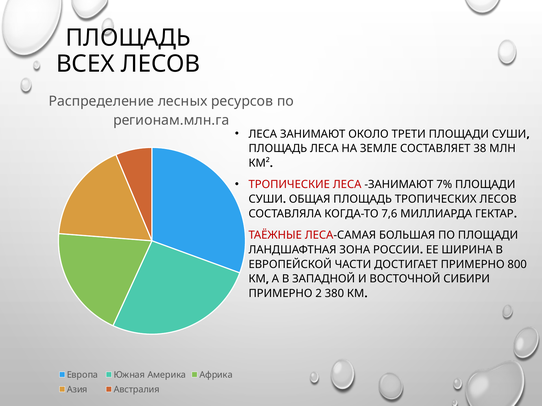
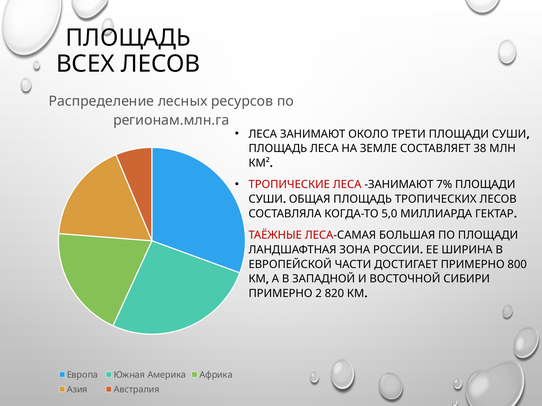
7,6: 7,6 -> 5,0 (389, 214)
380: 380 -> 820 (334, 294)
